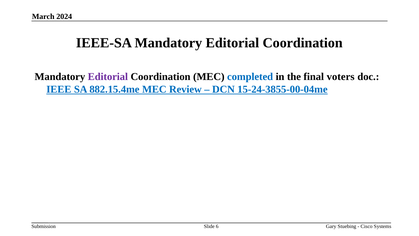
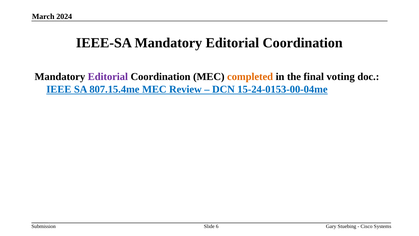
completed colour: blue -> orange (250, 77)
voters: voters -> voting (341, 77)
882.15.4me: 882.15.4me -> 807.15.4me (114, 89)
15-24-3855-00-04me: 15-24-3855-00-04me -> 15-24-0153-00-04me (282, 89)
